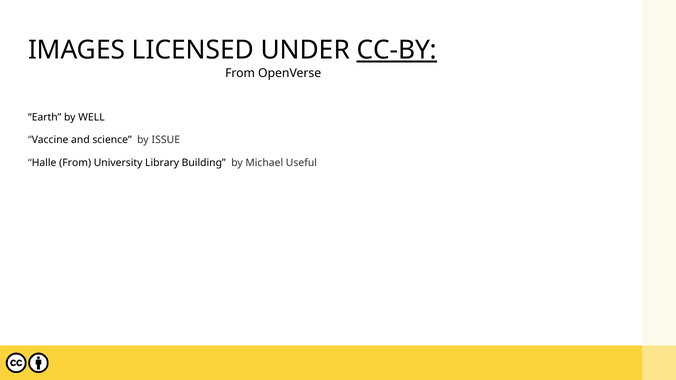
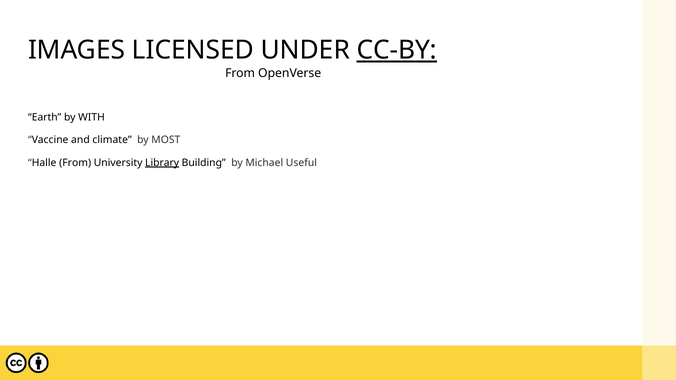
WELL: WELL -> WITH (92, 117)
science: science -> climate (112, 140)
ISSUE: ISSUE -> MOST (166, 140)
Library underline: none -> present (162, 163)
